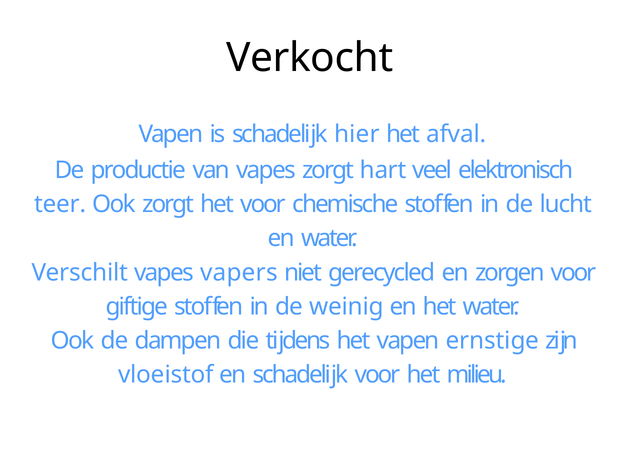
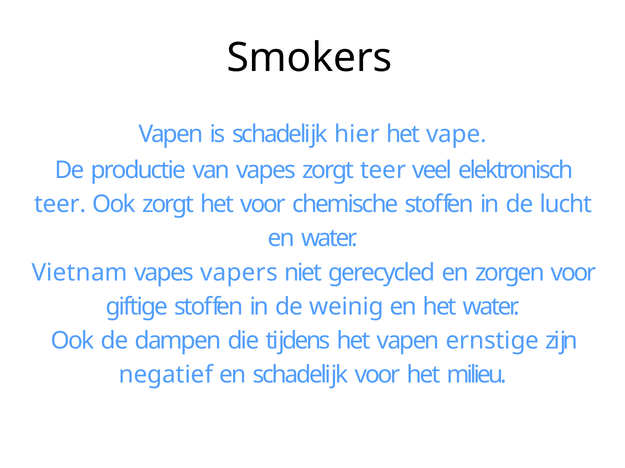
Verkocht: Verkocht -> Smokers (309, 58)
afval: afval -> vape (456, 134)
zorgt hart: hart -> teer (383, 170)
Verschilt: Verschilt -> Vietnam (80, 273)
vloeistof: vloeistof -> negatief (166, 376)
